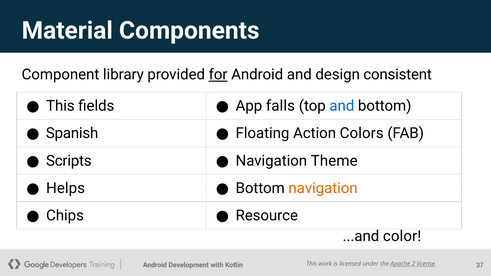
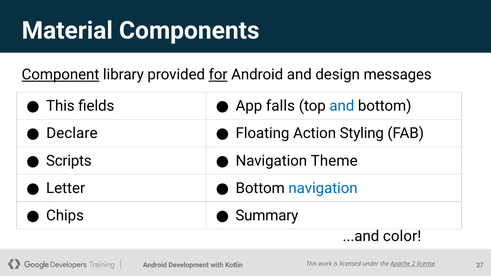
Component underline: none -> present (60, 75)
consistent: consistent -> messages (398, 75)
Spanish: Spanish -> Declare (72, 133)
Colors: Colors -> Styling (362, 133)
Helps: Helps -> Letter (66, 188)
navigation colour: orange -> blue (323, 188)
Resource: Resource -> Summary (267, 216)
